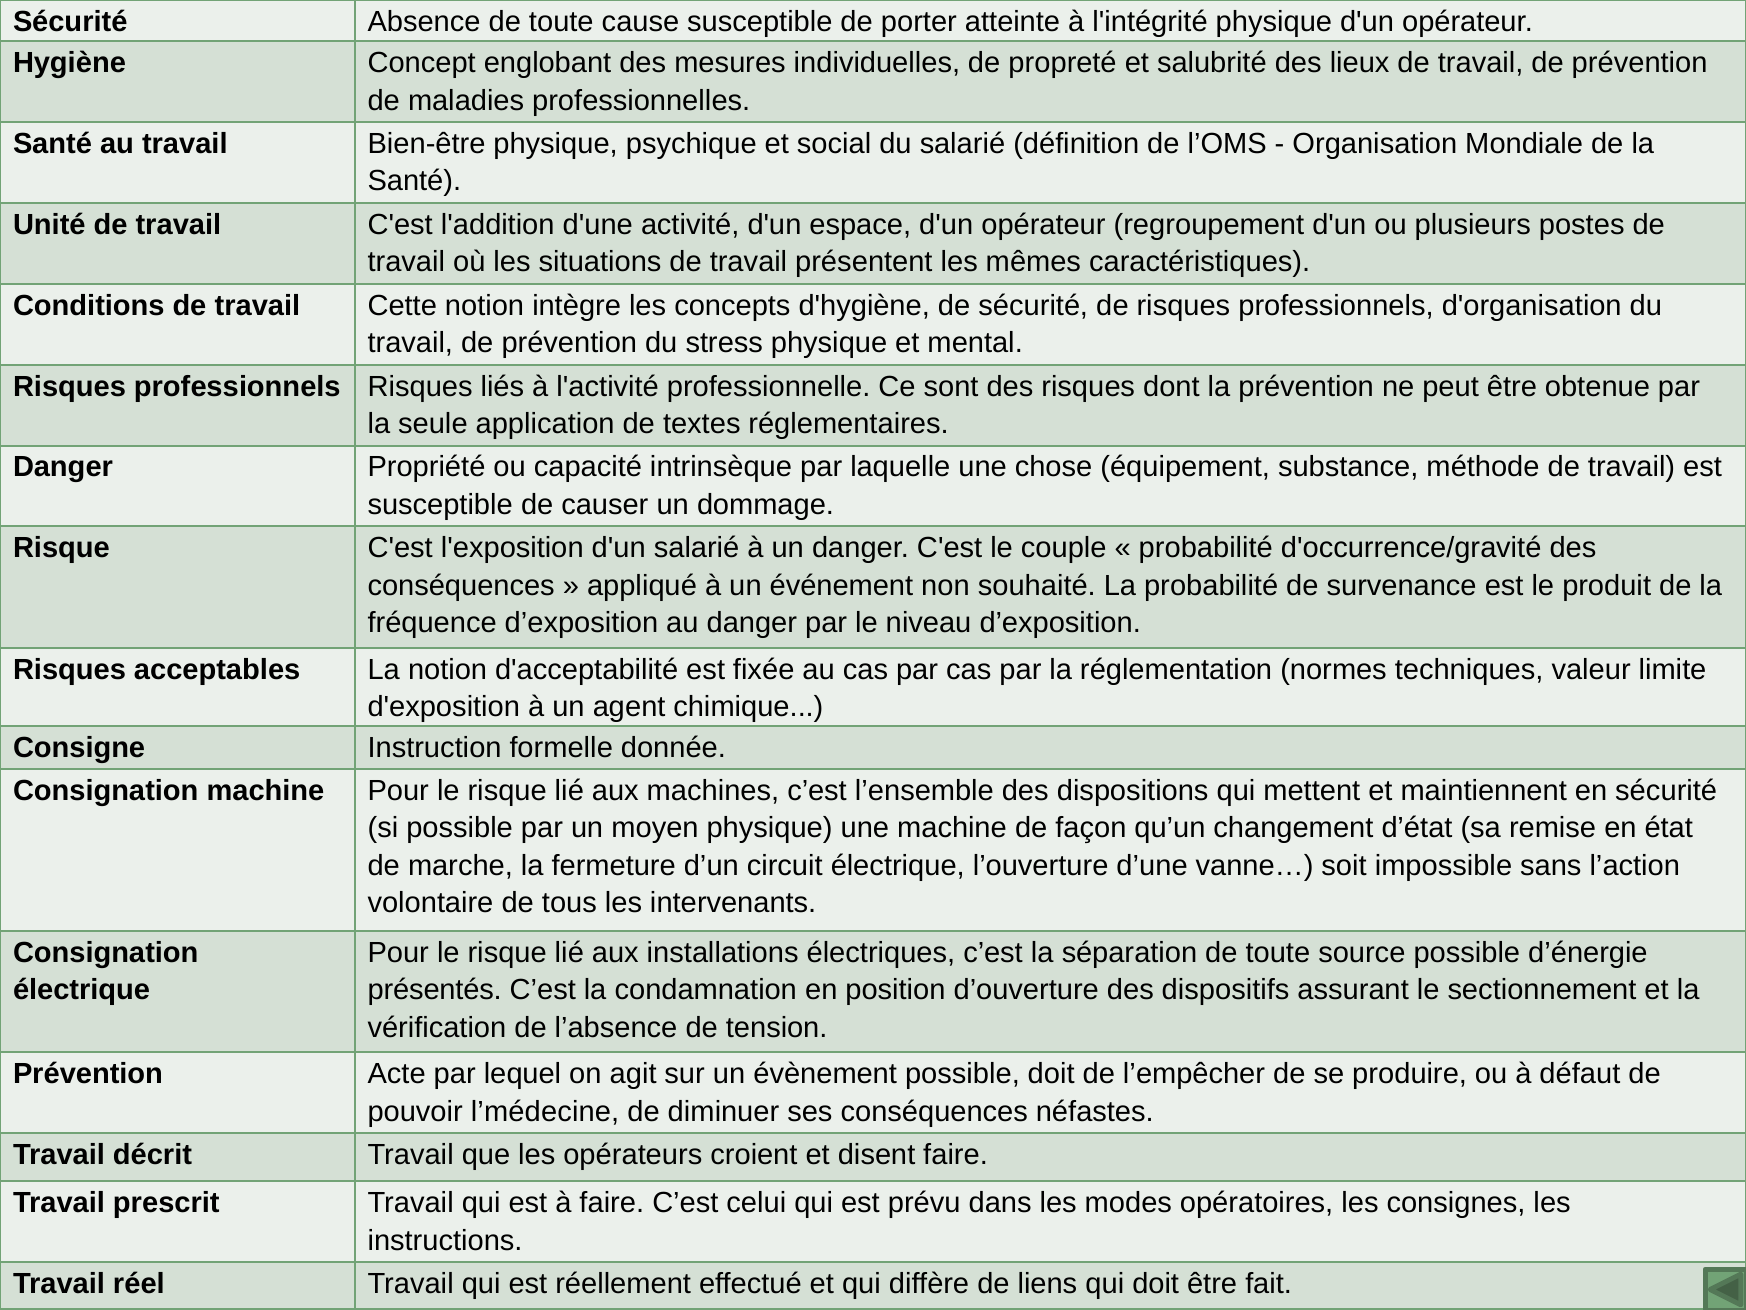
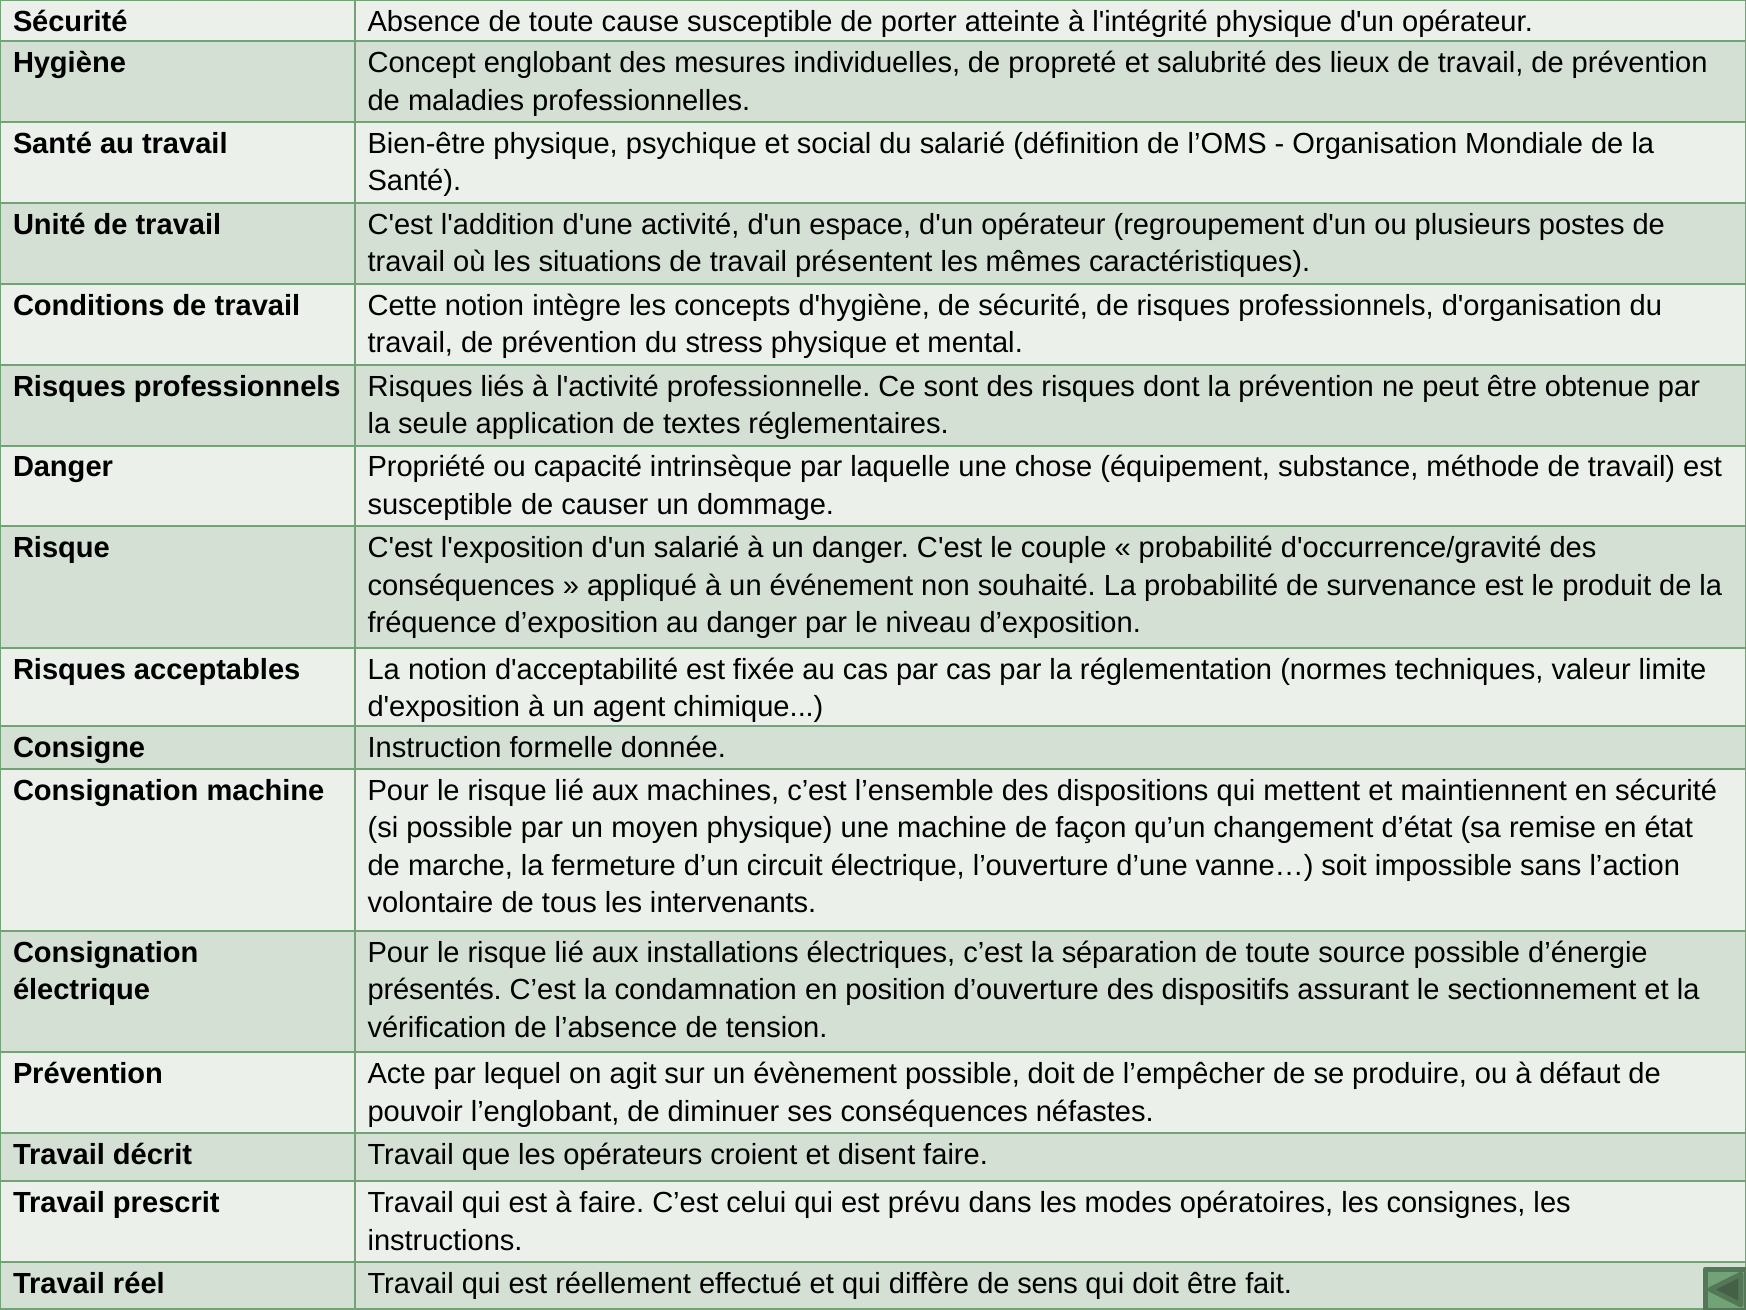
l’médecine: l’médecine -> l’englobant (545, 1111)
liens: liens -> sens (1048, 1283)
